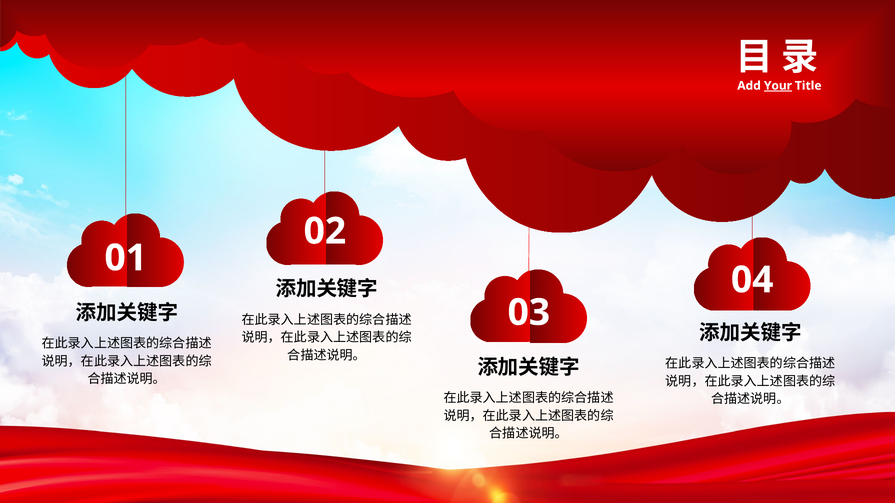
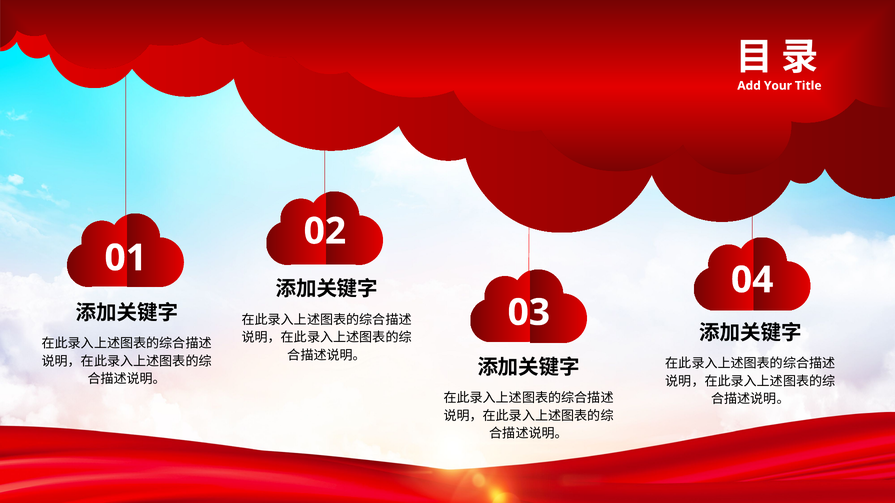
Your underline: present -> none (778, 86)
